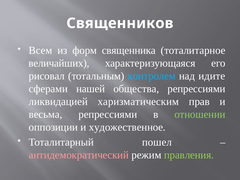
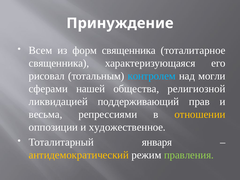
Священников: Священников -> Принуждение (120, 23)
величайших: величайших -> священника (59, 63)
идите: идите -> могли (212, 76)
общества репрессиями: репрессиями -> религиозной (196, 89)
харизматическим: харизматическим -> поддерживающий (138, 102)
отношении colour: light green -> yellow (200, 114)
пошел: пошел -> января (157, 142)
антидемократический colour: pink -> yellow (79, 155)
